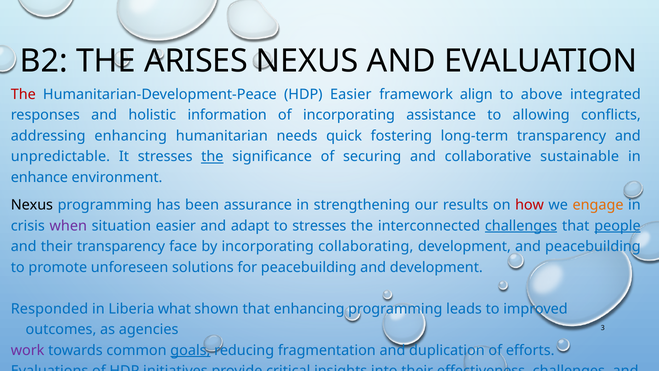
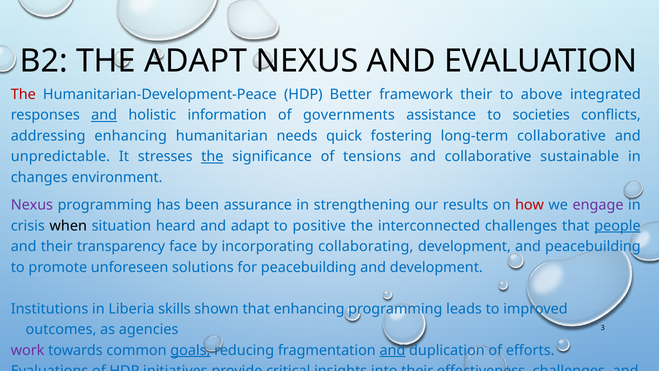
THE ARISES: ARISES -> ADAPT (196, 61)
HDP Easier: Easier -> Better (351, 94)
framework align: align -> their (476, 94)
and underline: none -> present (104, 115)
of incorporating: incorporating -> governments (349, 115)
allowing: allowing -> societies (541, 115)
long-term transparency: transparency -> collaborative (561, 136)
securing: securing -> tensions (372, 157)
enhance: enhance -> changes (39, 177)
Nexus colour: black -> purple (32, 205)
engage colour: orange -> purple (598, 205)
when colour: purple -> black (68, 226)
situation easier: easier -> heard (176, 226)
to stresses: stresses -> positive (319, 226)
challenges underline: present -> none (521, 226)
Responded: Responded -> Institutions (50, 309)
what: what -> skills (174, 309)
and underline: none -> present (392, 350)
